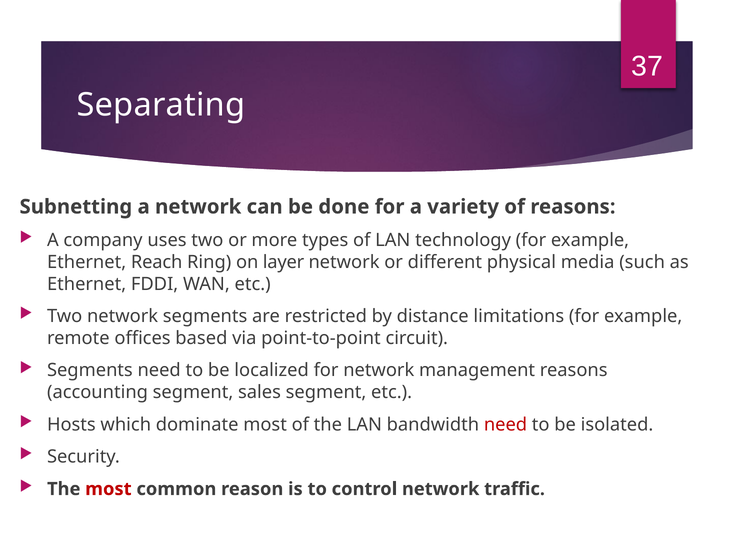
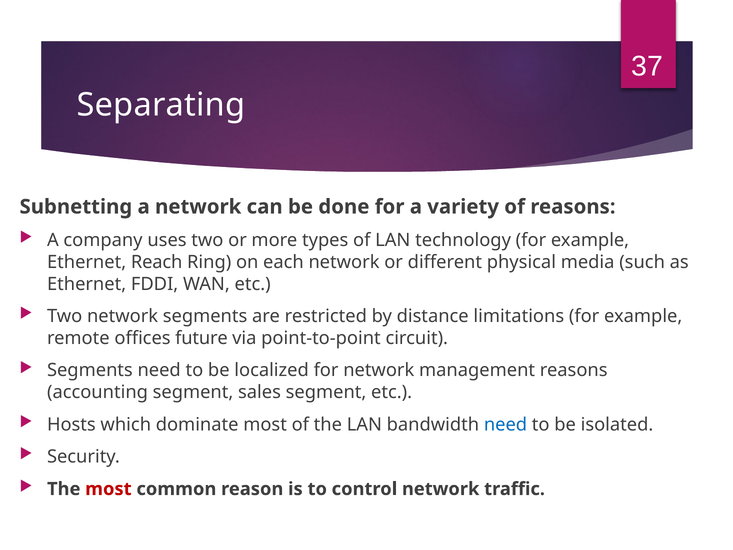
layer: layer -> each (283, 262)
based: based -> future (201, 338)
need colour: red -> blue (506, 424)
